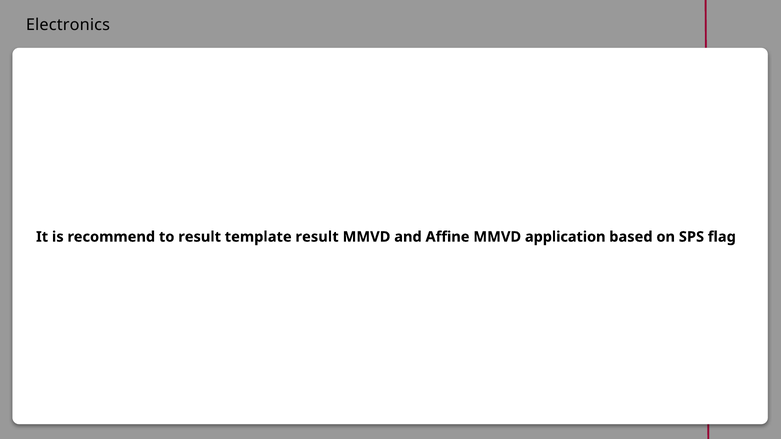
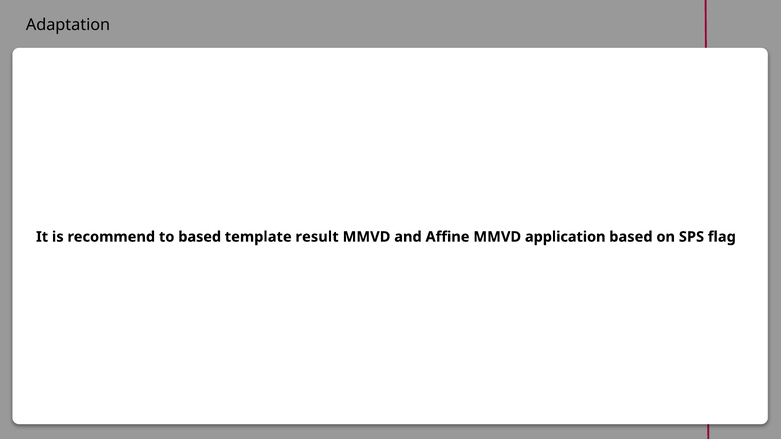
Electronics: Electronics -> Adaptation (68, 25)
to result: result -> based (200, 237)
